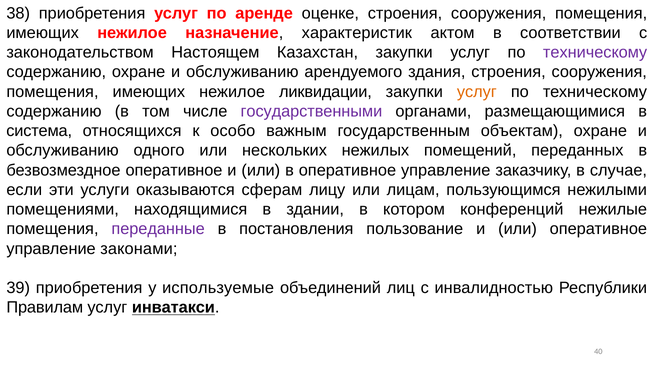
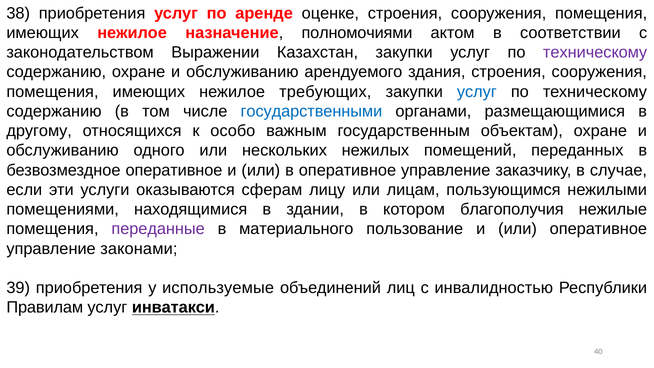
характеристик: характеристик -> полномочиями (357, 33)
Настоящем: Настоящем -> Выражении (215, 52)
ликвидации: ликвидации -> требующих (325, 92)
услуг colour: orange -> blue (477, 92)
государственными colour: purple -> blue (311, 111)
система: система -> другому (39, 131)
конференций: конференций -> благополучия (512, 209)
постановления: постановления -> материального (296, 229)
